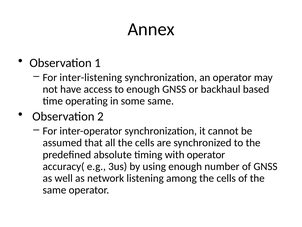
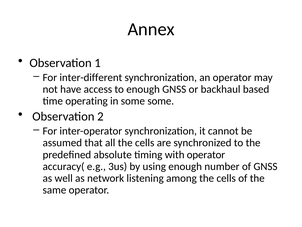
inter-listening: inter-listening -> inter-different (91, 77)
some same: same -> some (161, 101)
